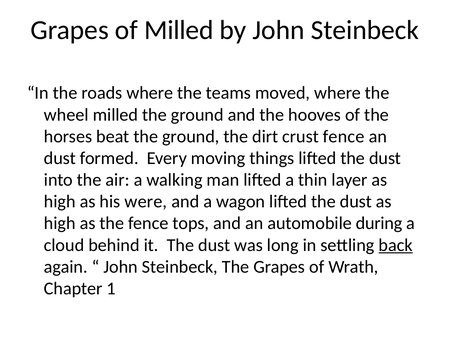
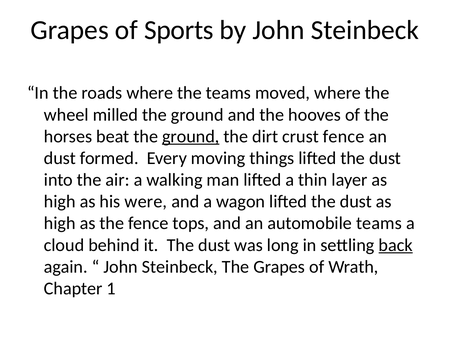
of Milled: Milled -> Sports (179, 30)
ground underline: none -> present (191, 137)
automobile during: during -> teams (379, 224)
